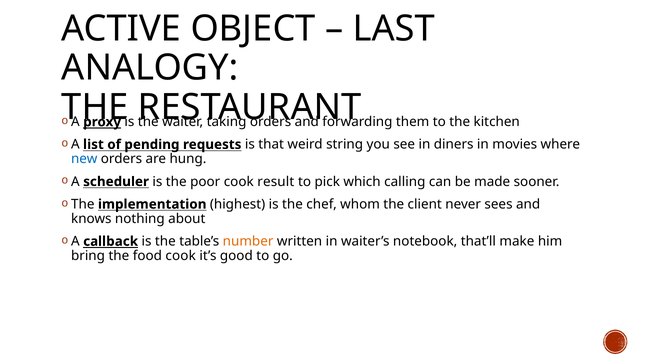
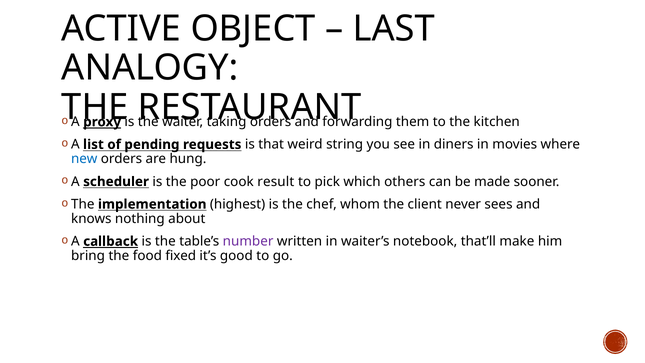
calling: calling -> others (405, 182)
number colour: orange -> purple (248, 241)
food cook: cook -> fixed (181, 256)
